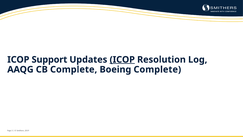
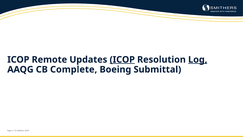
Support: Support -> Remote (49, 59)
Log underline: none -> present (198, 59)
Boeing Complete: Complete -> Submittal (157, 69)
